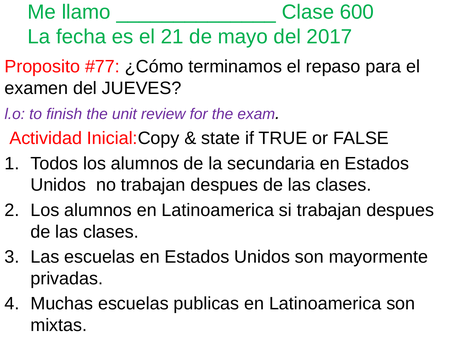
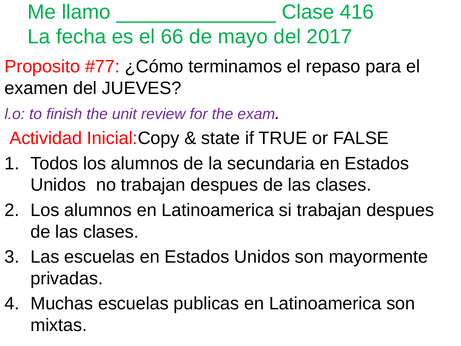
600: 600 -> 416 (357, 12)
21: 21 -> 66 (172, 37)
